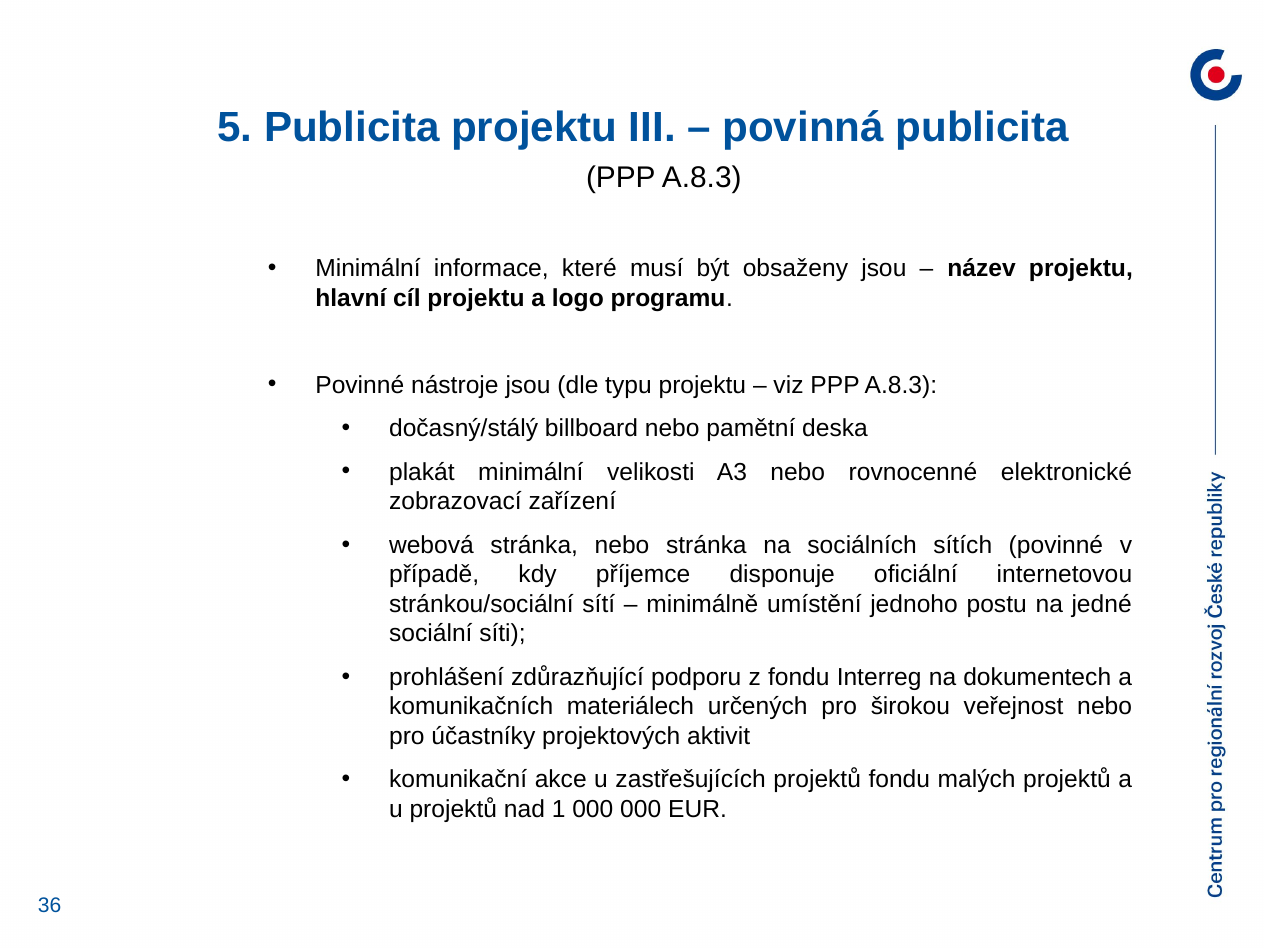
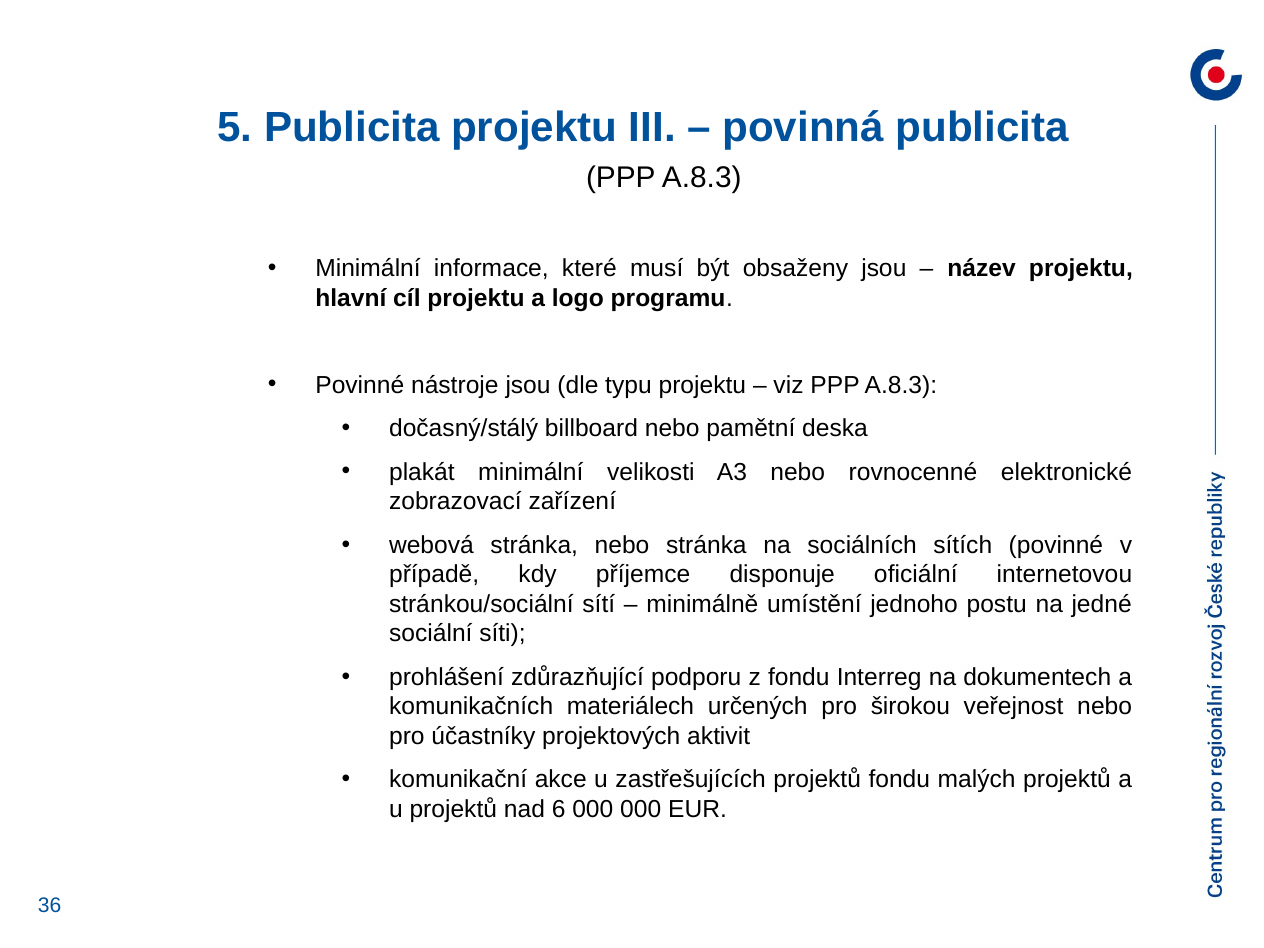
1: 1 -> 6 (559, 809)
